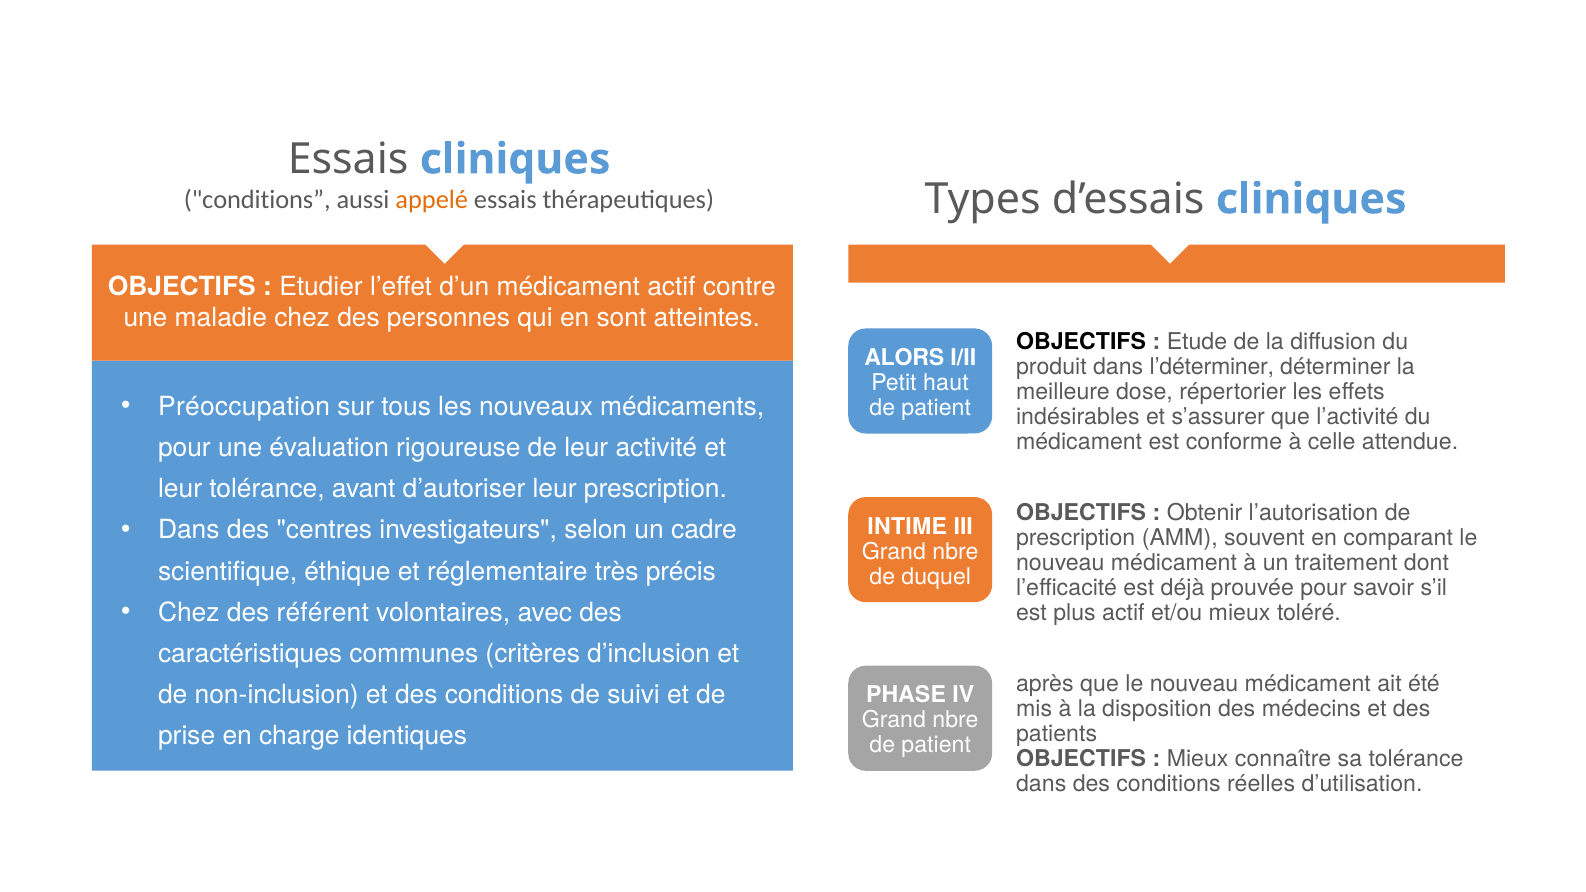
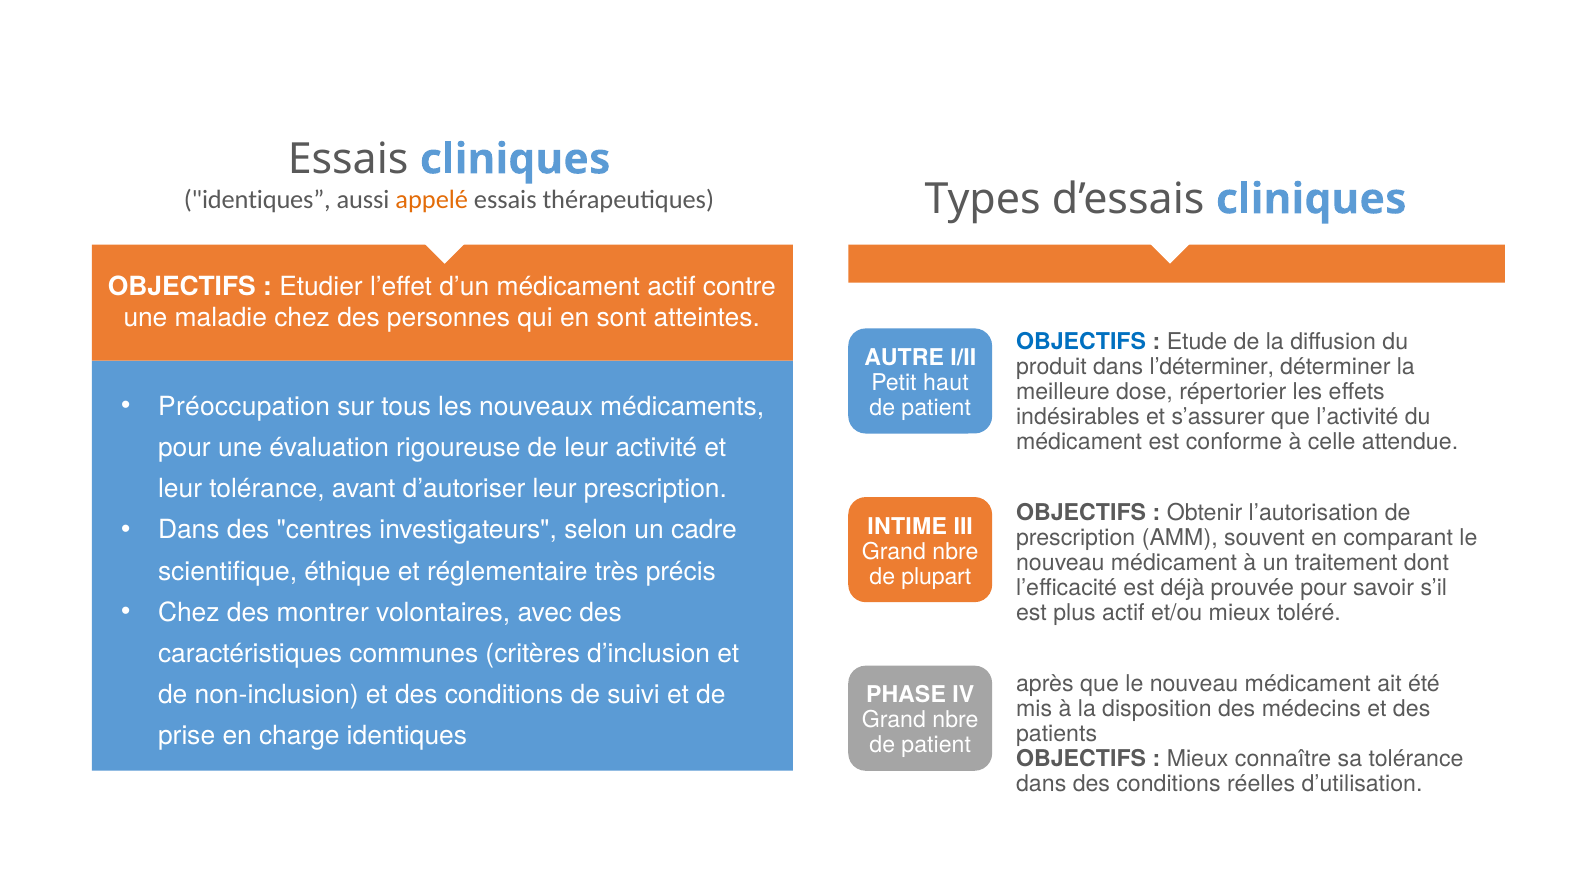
conditions: conditions -> identiques (257, 200)
OBJECTIFS colour: black -> blue (1081, 341)
ALORS: ALORS -> AUTRE (904, 358)
duquel: duquel -> plupart (936, 577)
référent: référent -> montrer (323, 613)
